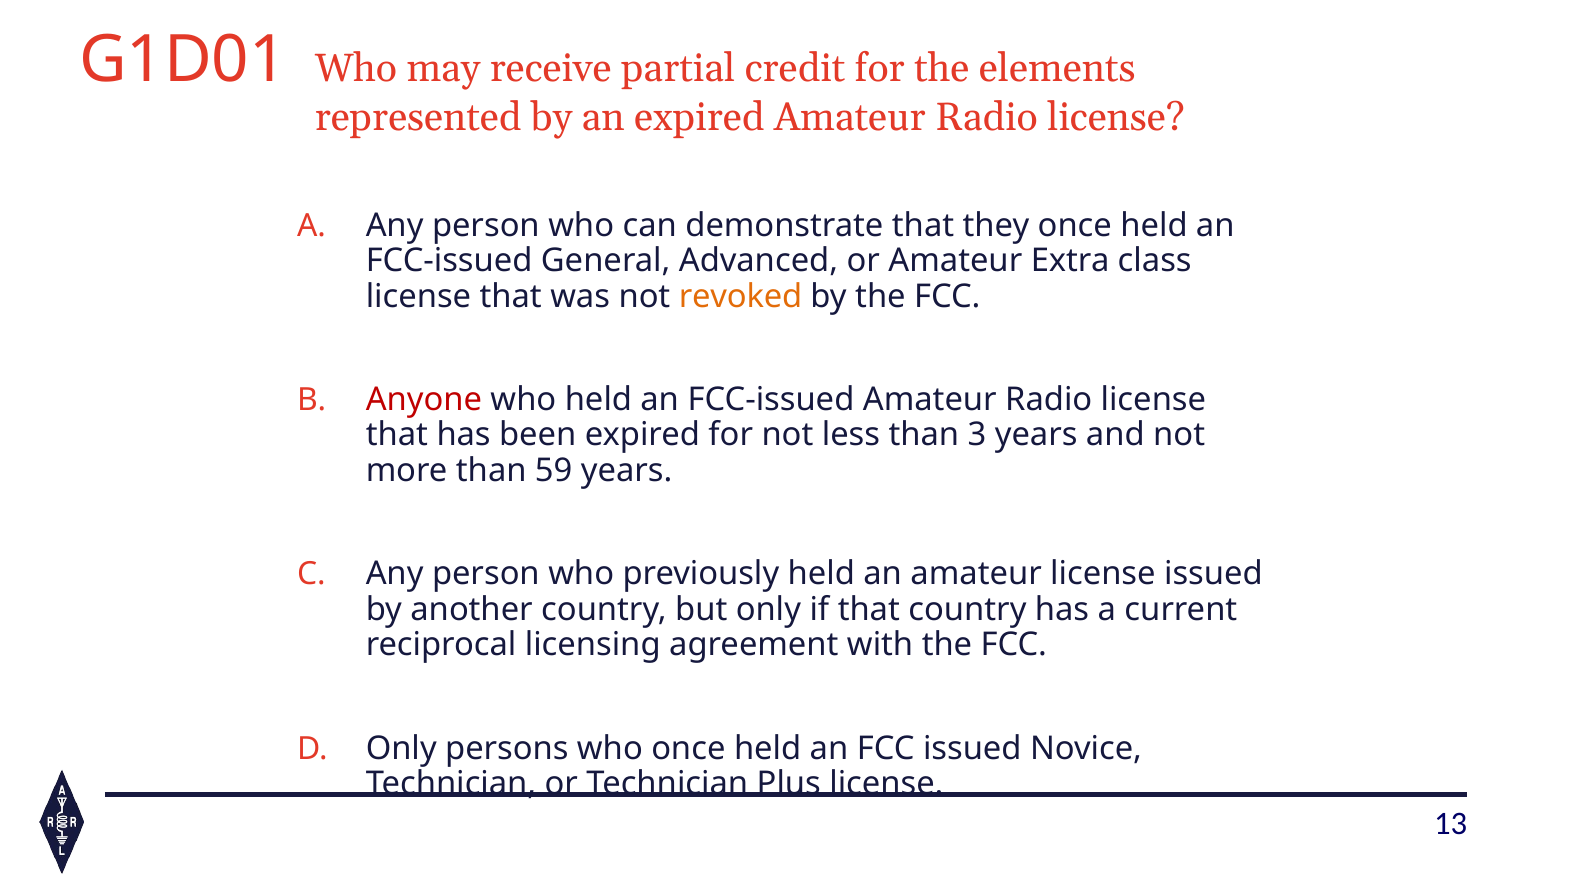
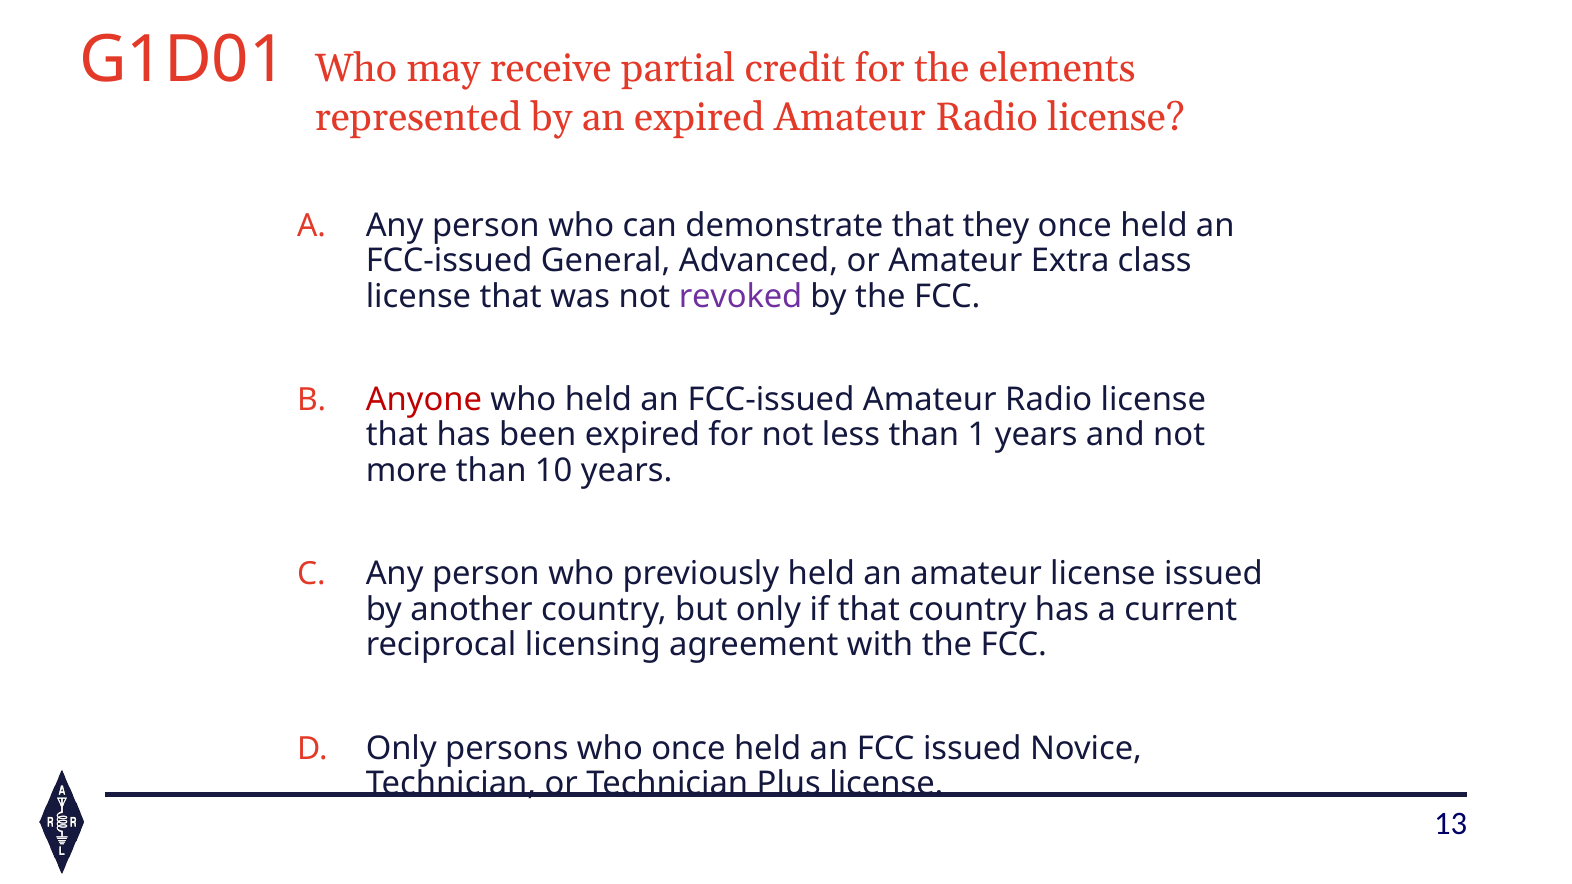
revoked colour: orange -> purple (741, 296)
3: 3 -> 1 (977, 435)
59: 59 -> 10 (554, 471)
